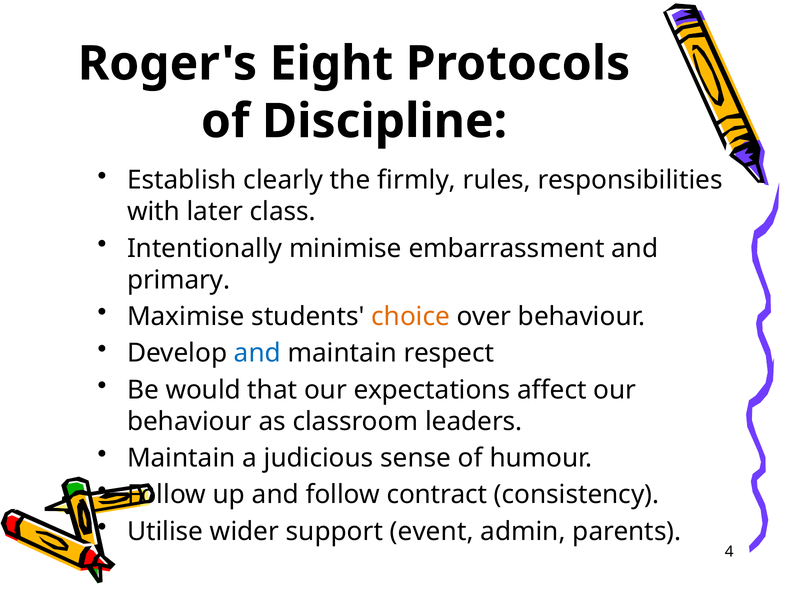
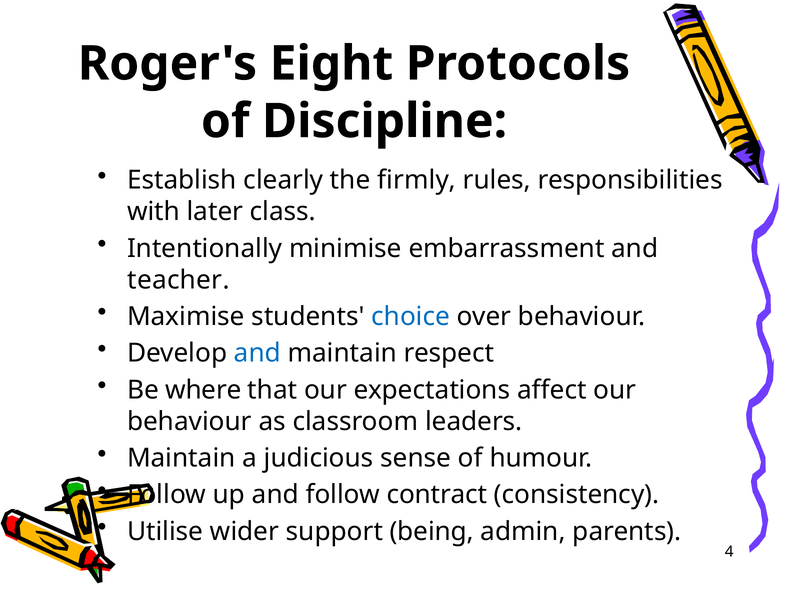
primary: primary -> teacher (178, 280)
choice colour: orange -> blue (411, 316)
would: would -> where (203, 390)
event: event -> being (432, 531)
